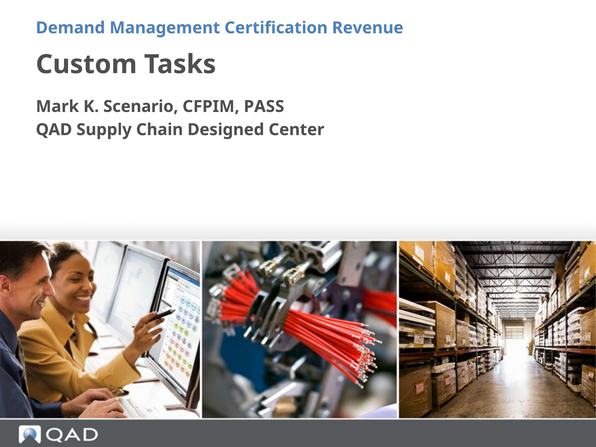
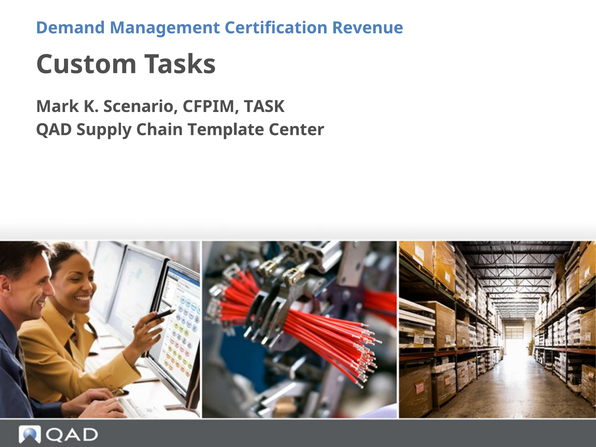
PASS: PASS -> TASK (264, 106)
Designed: Designed -> Template (226, 130)
